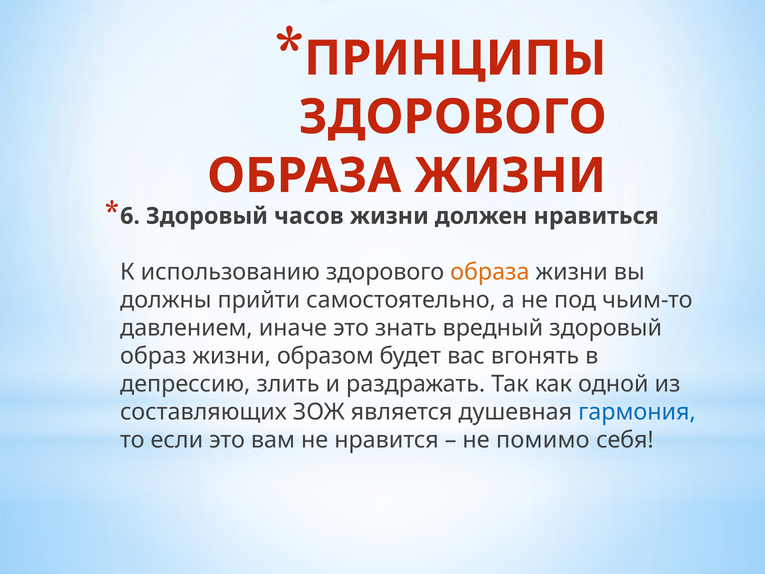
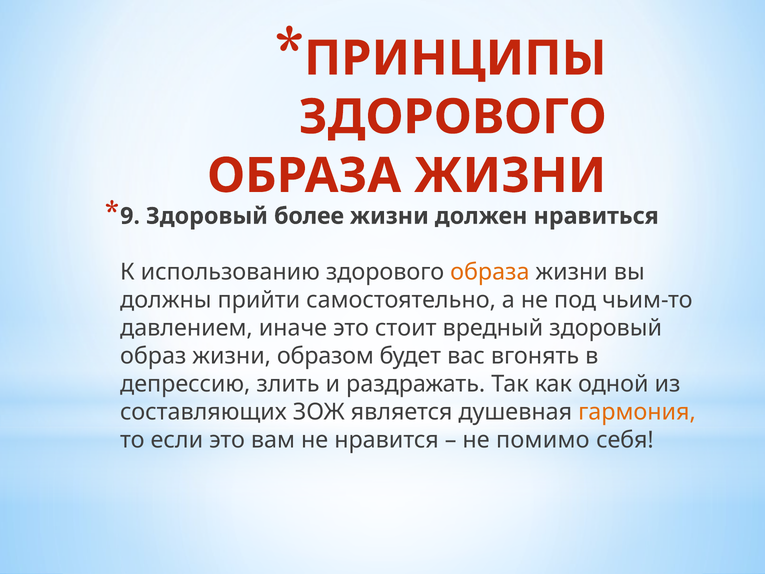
6: 6 -> 9 (130, 216)
часов: часов -> более (309, 216)
знать: знать -> стоит (406, 328)
гармония colour: blue -> orange (637, 412)
